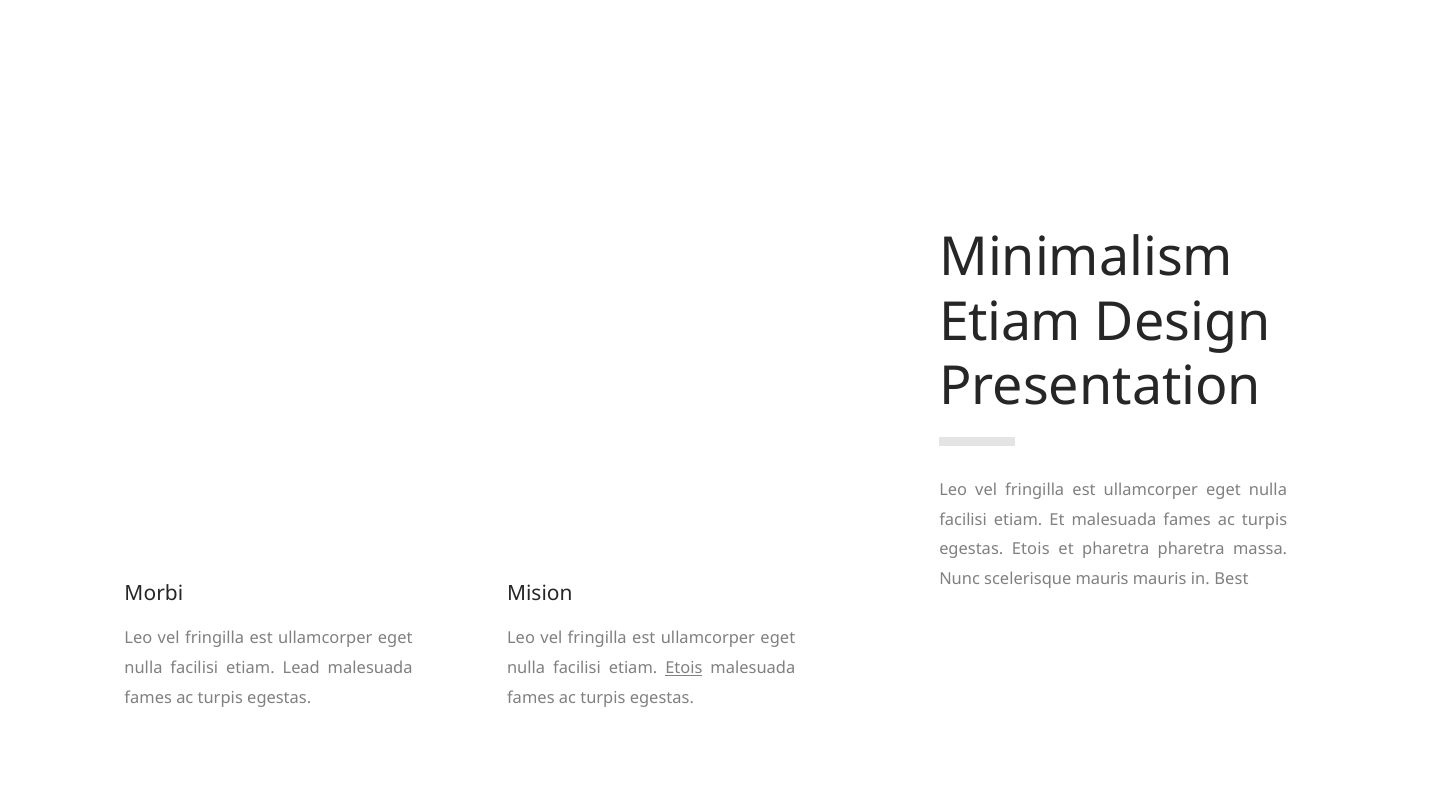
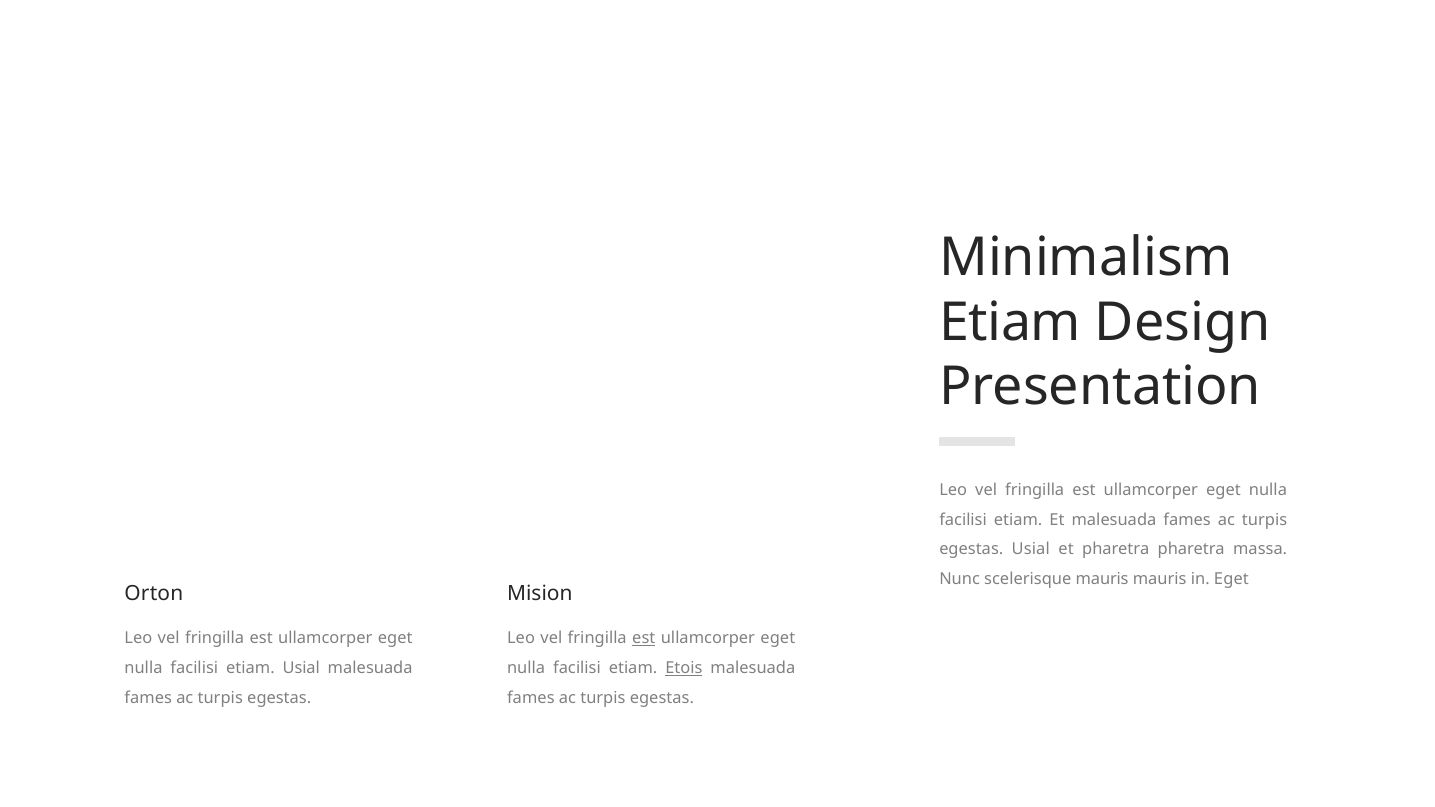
egestas Etois: Etois -> Usial (1031, 549)
in Best: Best -> Eget (1231, 579)
Morbi: Morbi -> Orton (154, 593)
est underline: none -> present (644, 639)
etiam Lead: Lead -> Usial (301, 668)
